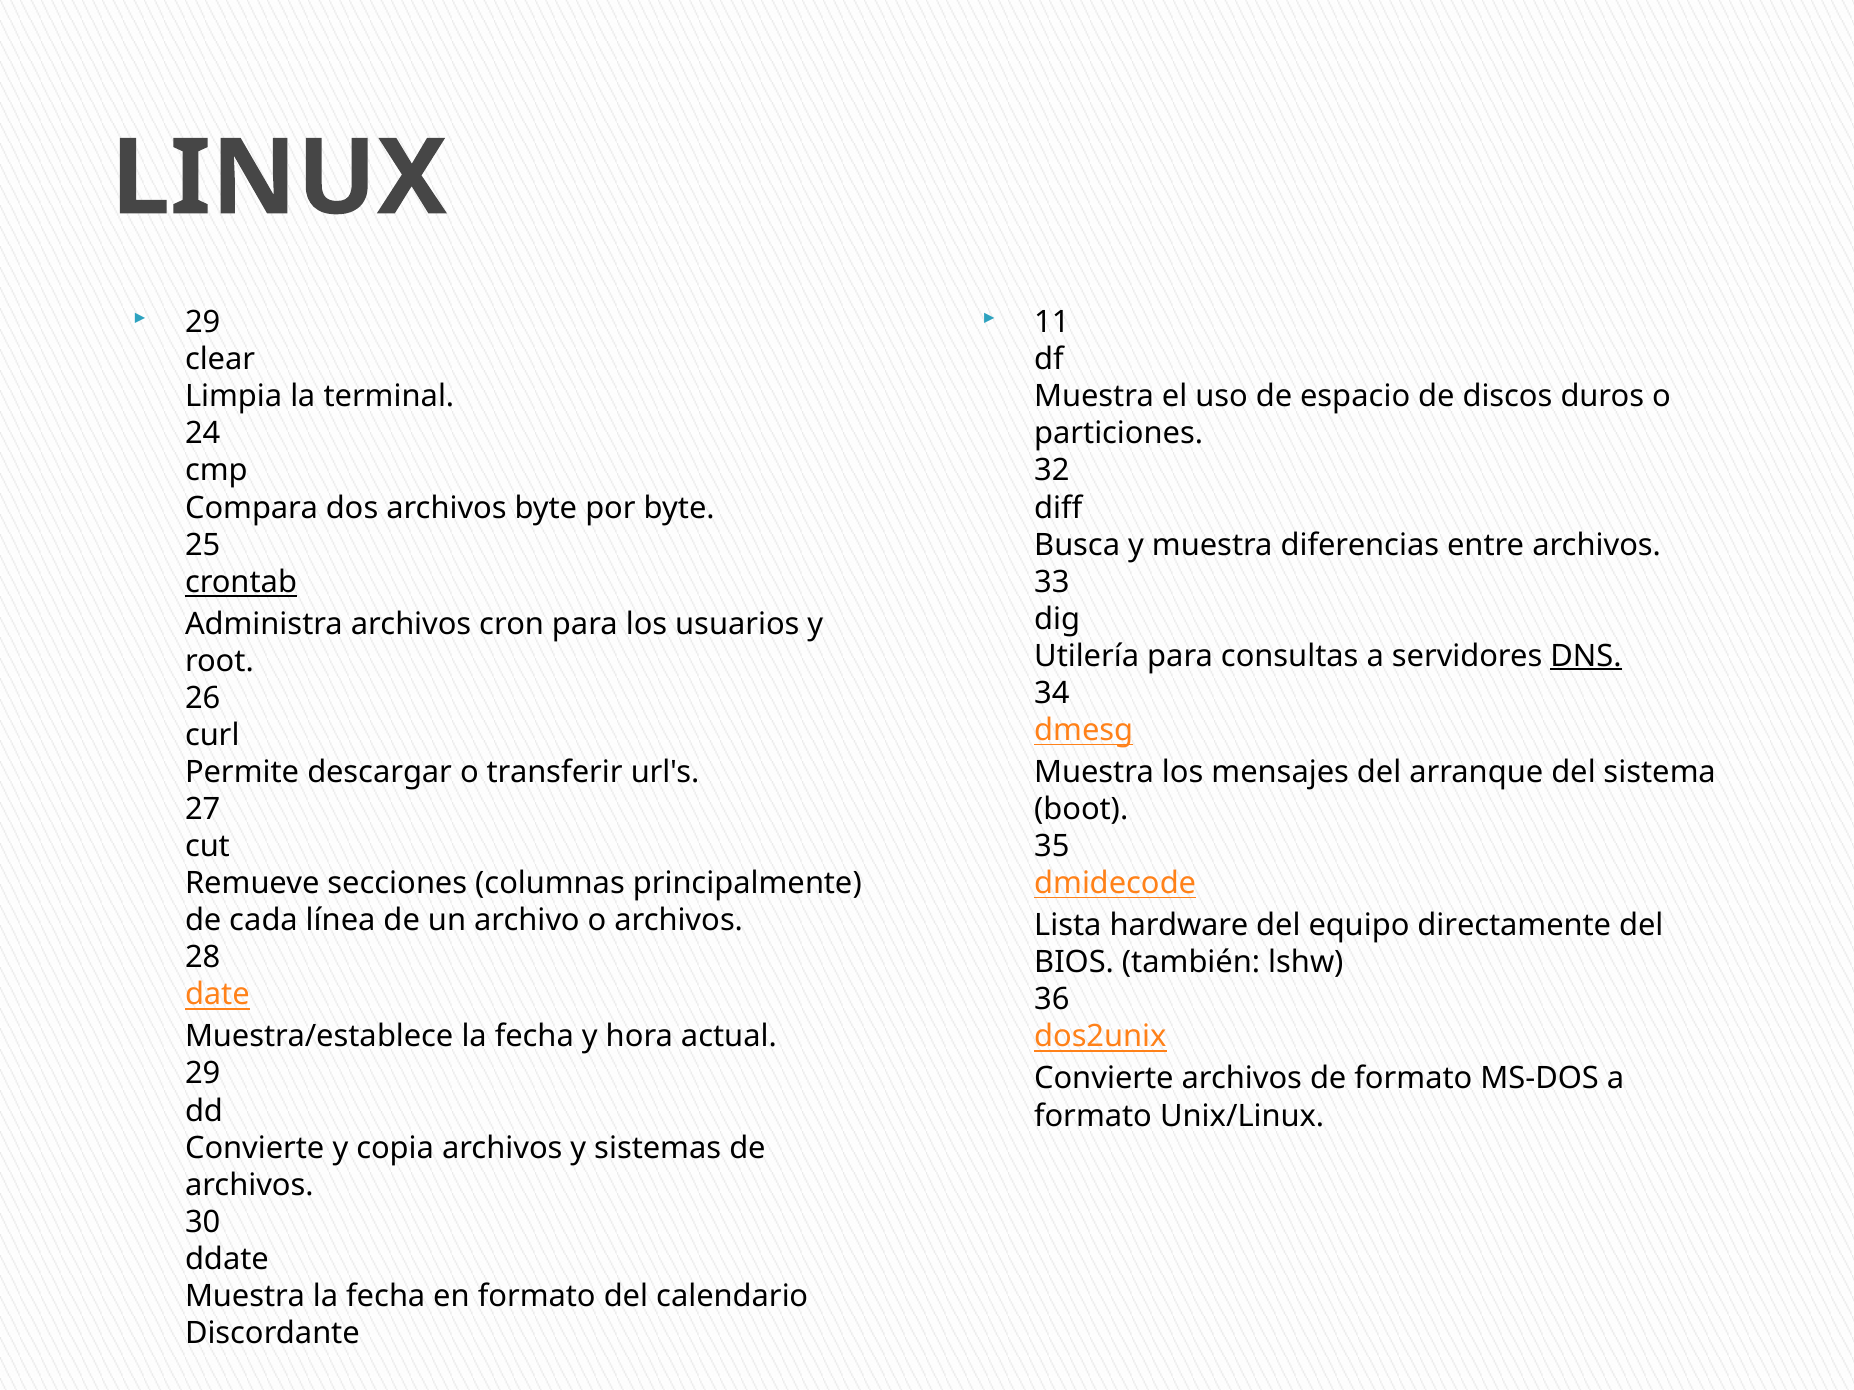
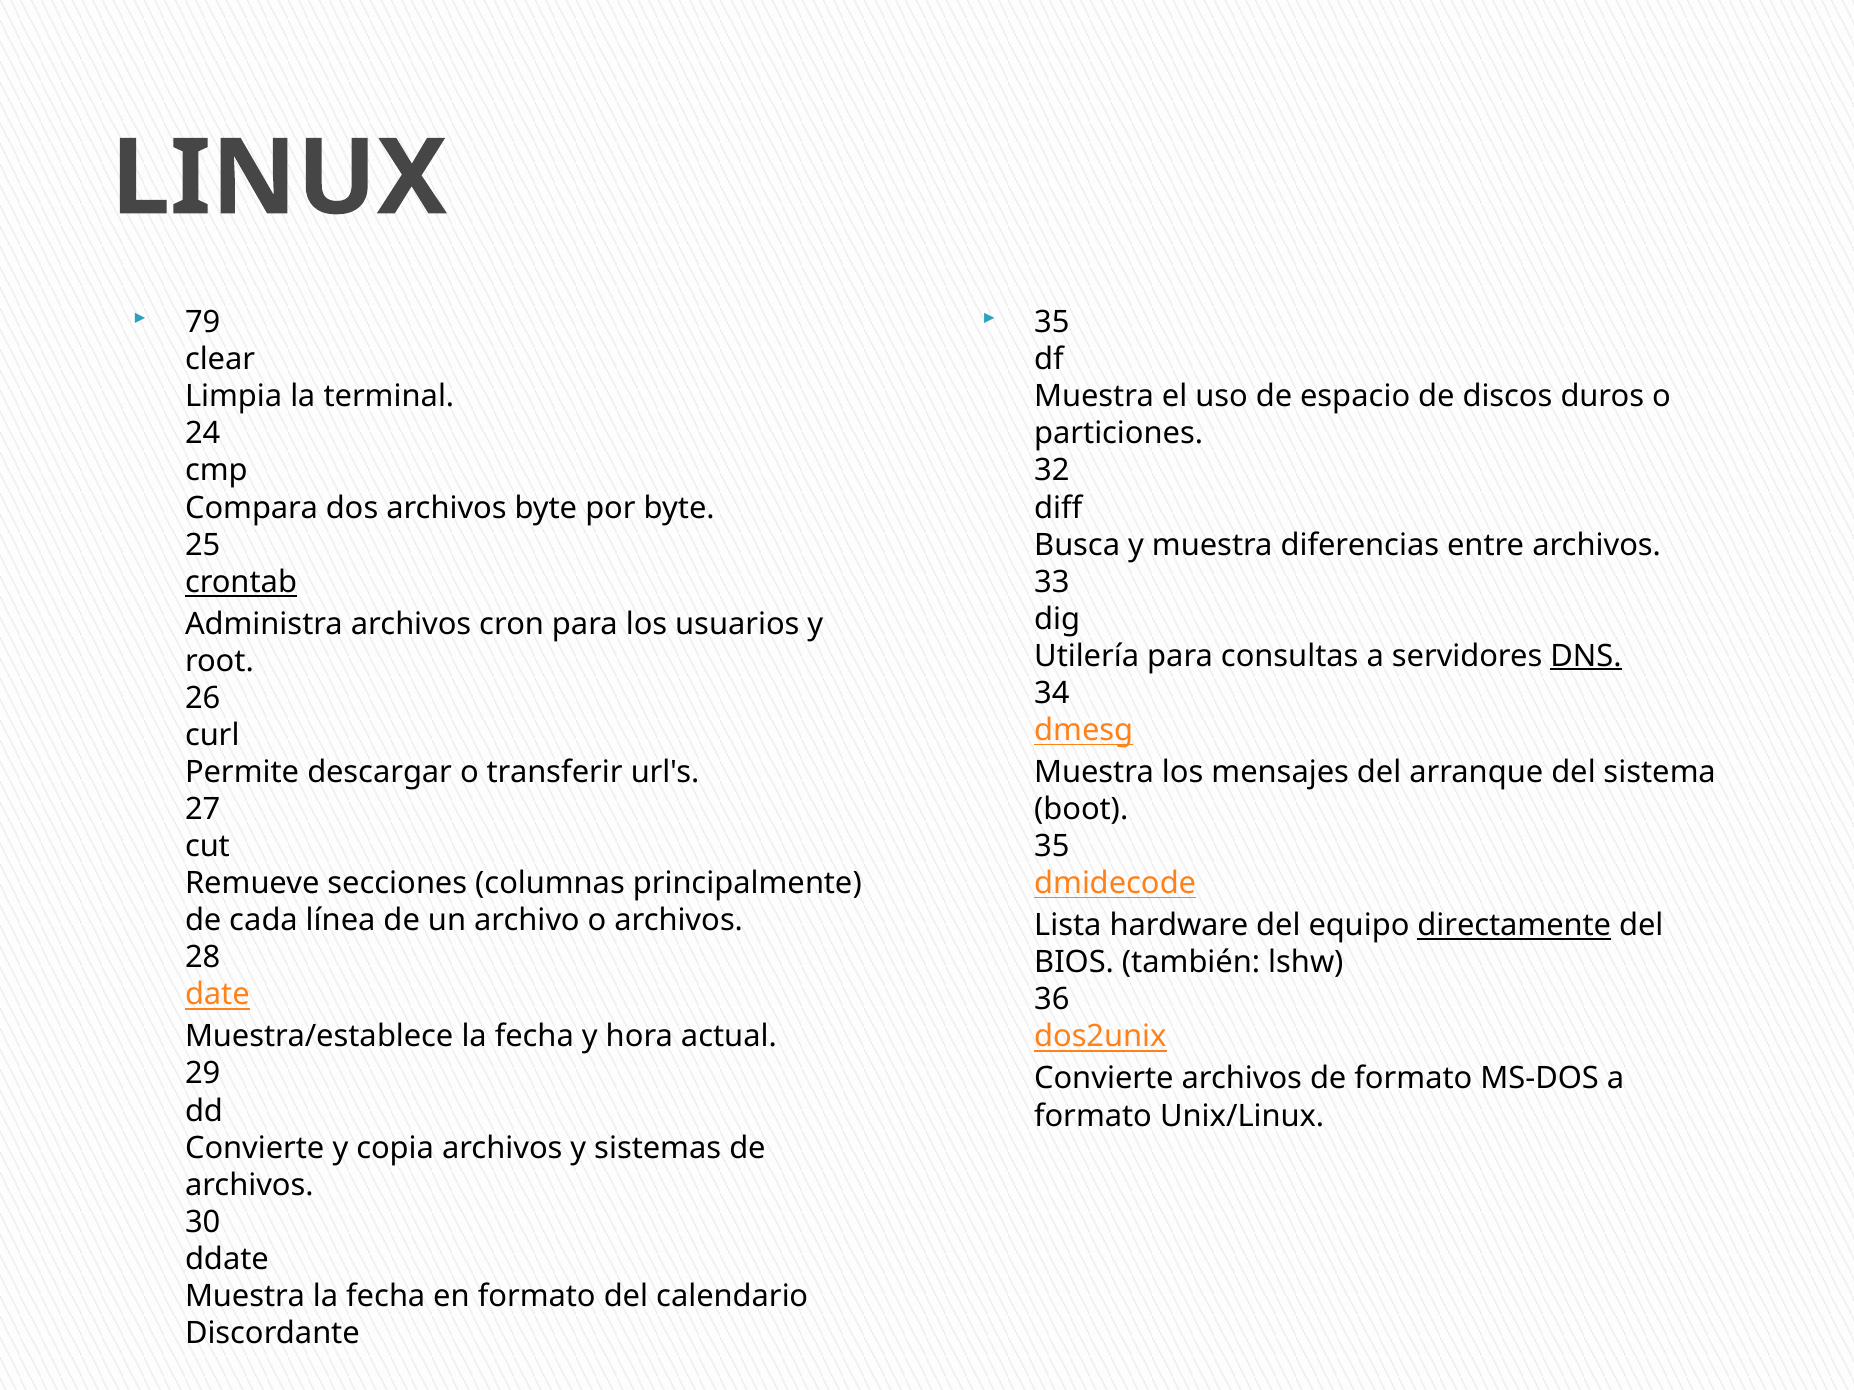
29: 29 -> 79 (203, 323)
11: 11 -> 35 (1052, 323)
directamente underline: none -> present (1514, 926)
